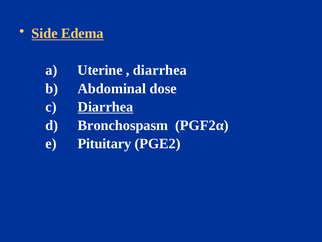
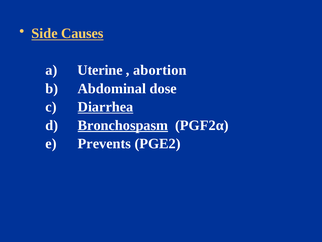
Edema: Edema -> Causes (82, 33)
diarrhea: diarrhea -> abortion (160, 70)
Bronchospasm underline: none -> present (123, 125)
Pituitary: Pituitary -> Prevents (104, 143)
